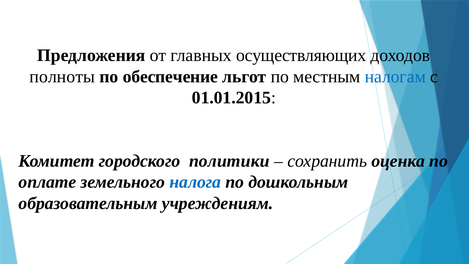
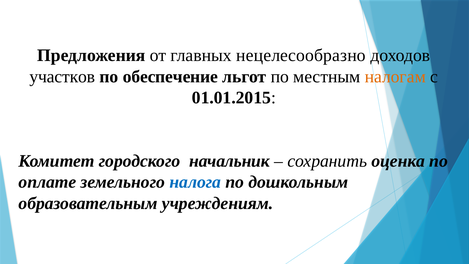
осуществляющих: осуществляющих -> нецелесообразно (301, 55)
полноты: полноты -> участков (62, 76)
налогам colour: blue -> orange (395, 76)
политики: политики -> начальник (229, 161)
